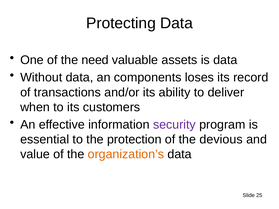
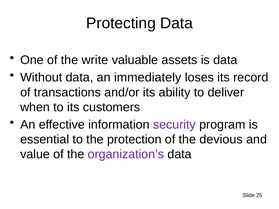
need: need -> write (95, 60)
components: components -> immediately (148, 78)
organization’s colour: orange -> purple (126, 154)
